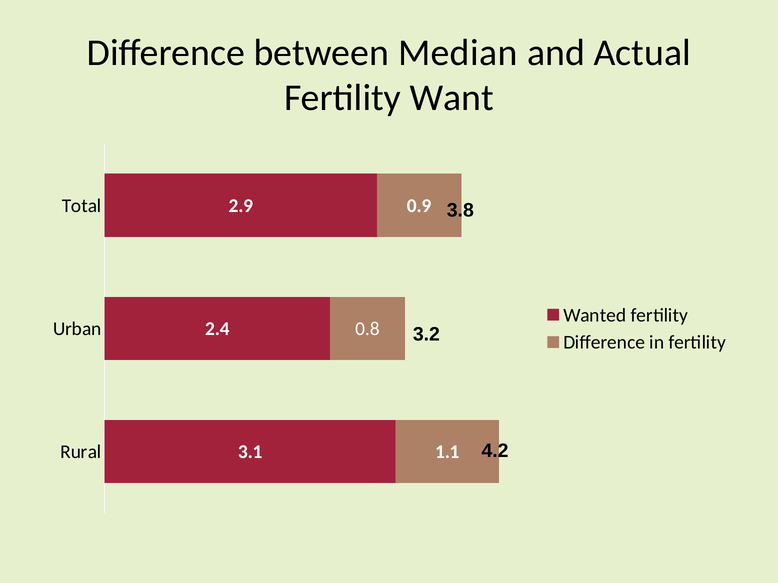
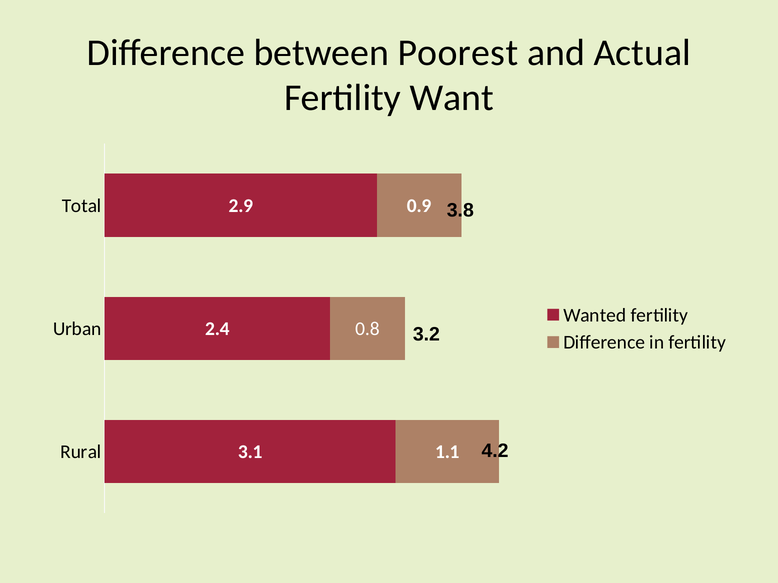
Median: Median -> Poorest (458, 53)
